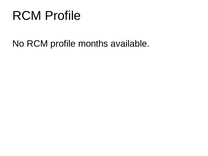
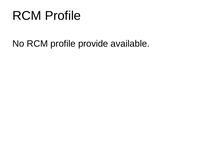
months: months -> provide (93, 44)
